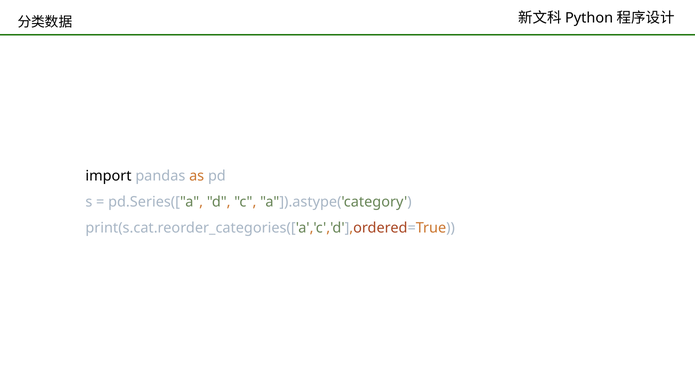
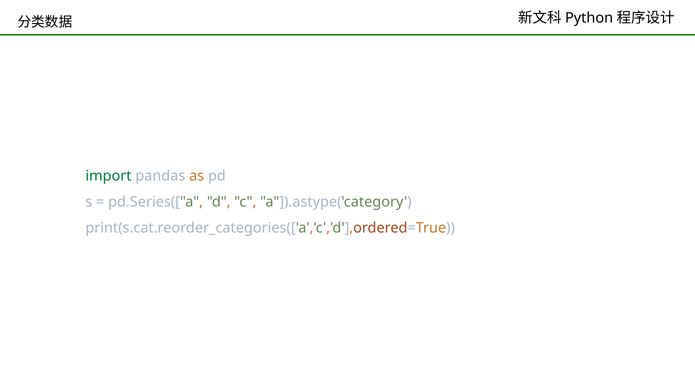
import colour: black -> green (109, 176)
